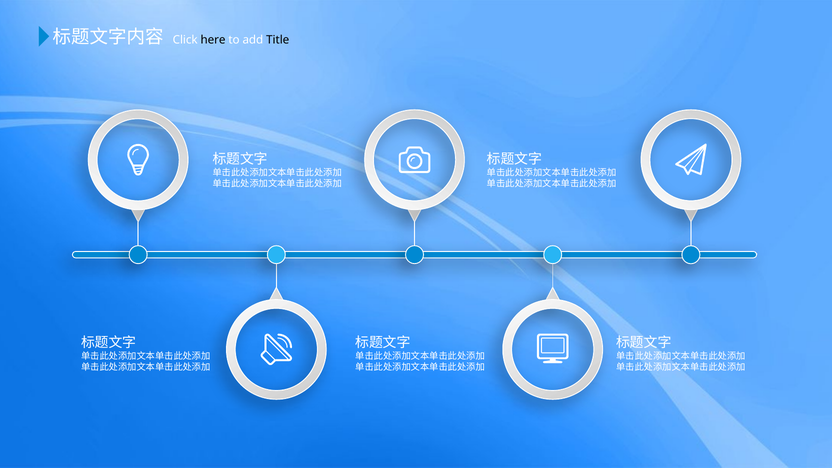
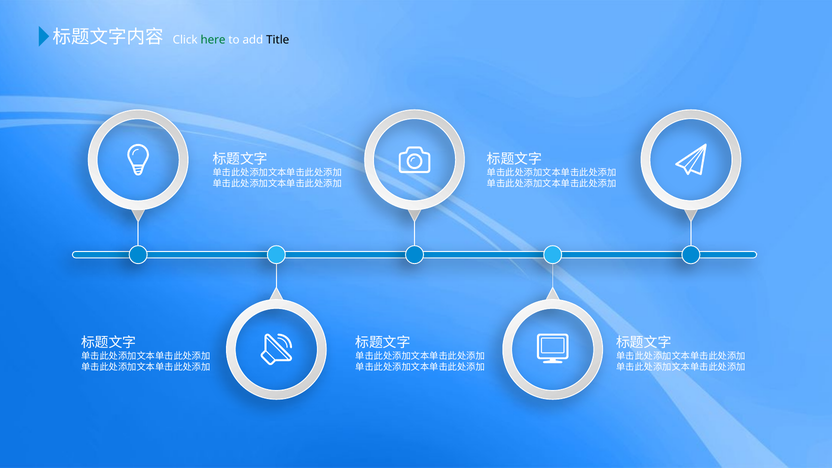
here colour: black -> green (213, 40)
